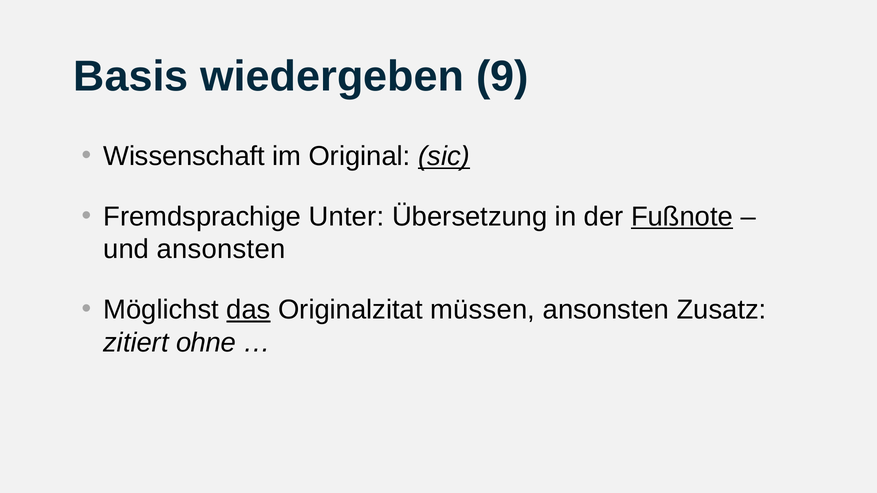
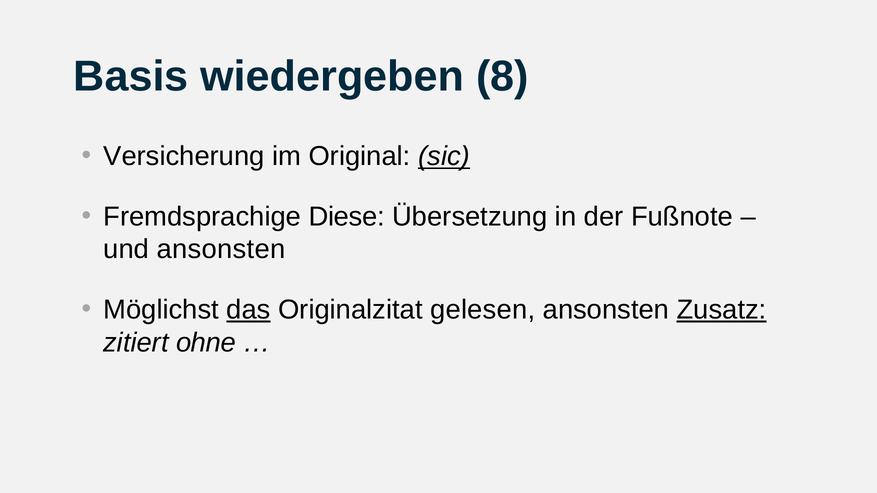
9: 9 -> 8 (502, 77)
Wissenschaft: Wissenschaft -> Versicherung (184, 156)
Unter: Unter -> Diese (347, 217)
Fußnote underline: present -> none (682, 217)
müssen: müssen -> gelesen (483, 310)
Zusatz underline: none -> present (722, 310)
